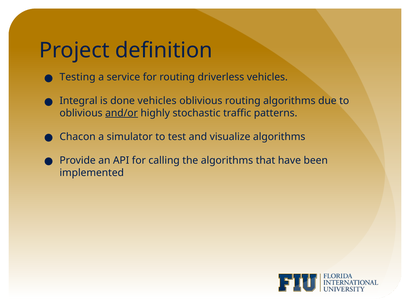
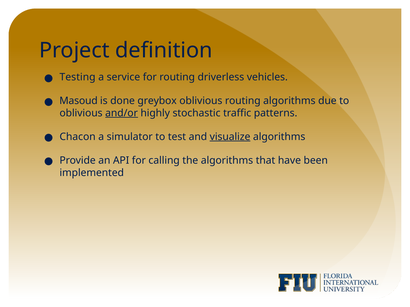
Integral: Integral -> Masoud (79, 101)
done vehicles: vehicles -> greybox (157, 101)
visualize underline: none -> present (230, 137)
